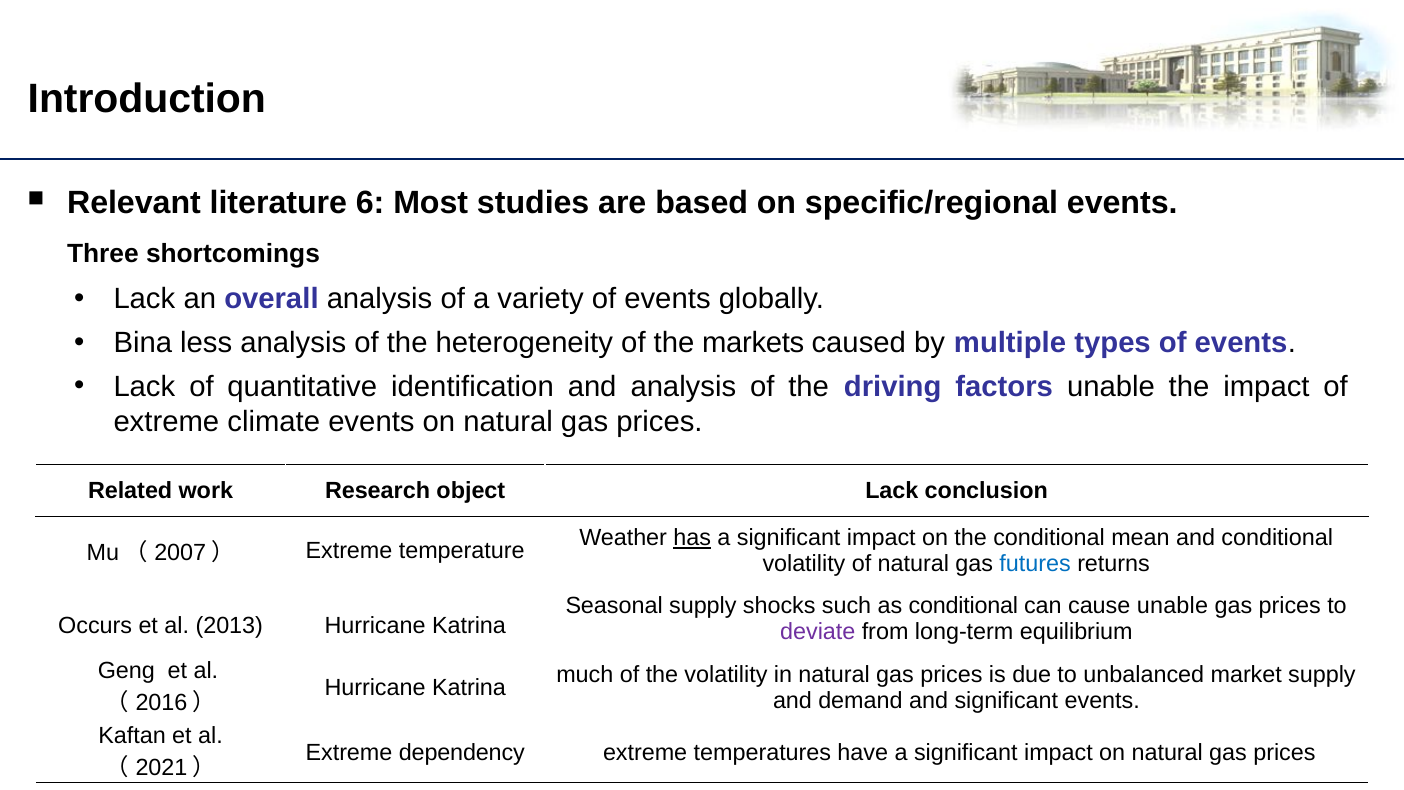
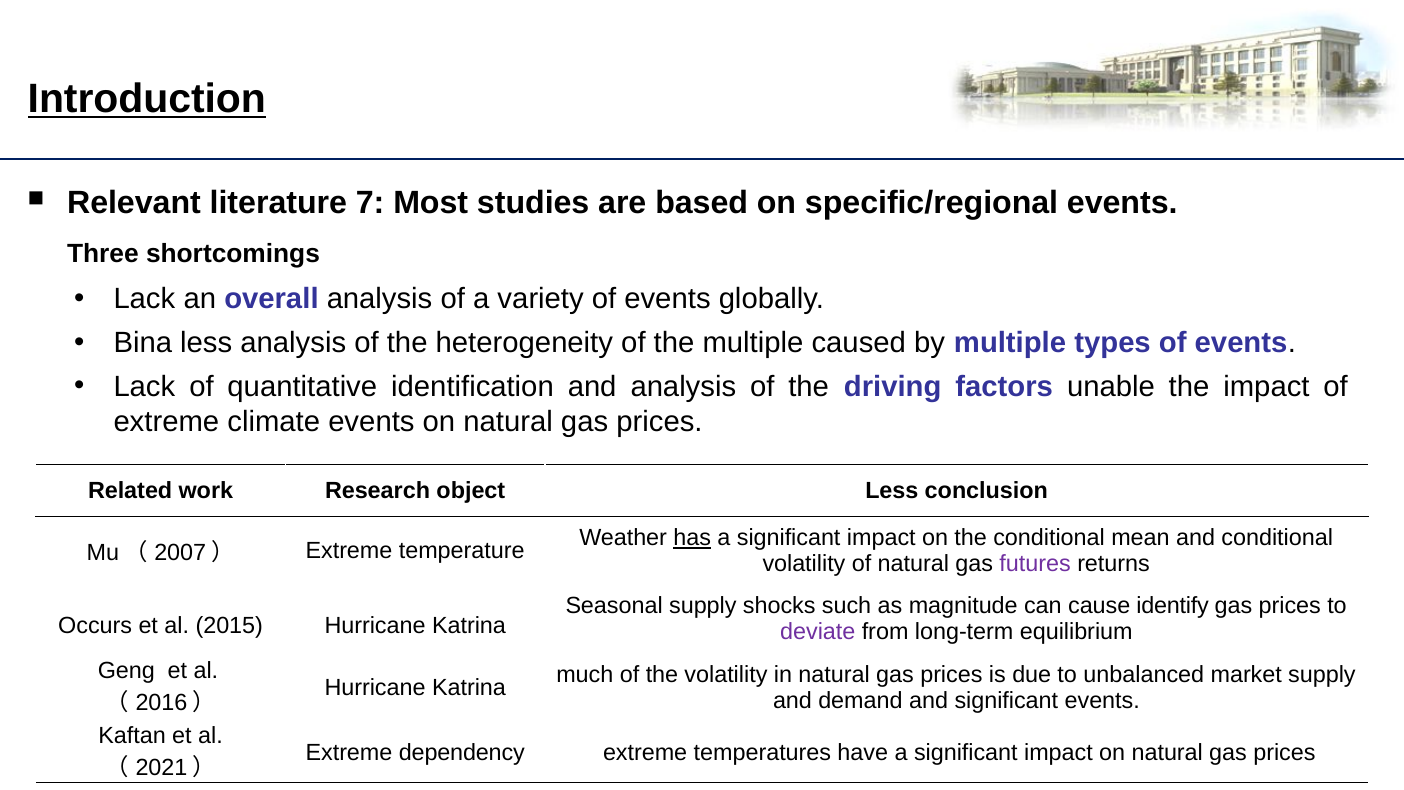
Introduction underline: none -> present (147, 99)
6: 6 -> 7 (370, 203)
the markets: markets -> multiple (753, 343)
object Lack: Lack -> Less (892, 491)
futures colour: blue -> purple (1035, 564)
as conditional: conditional -> magnitude (963, 606)
cause unable: unable -> identify (1173, 606)
2013: 2013 -> 2015 (229, 625)
